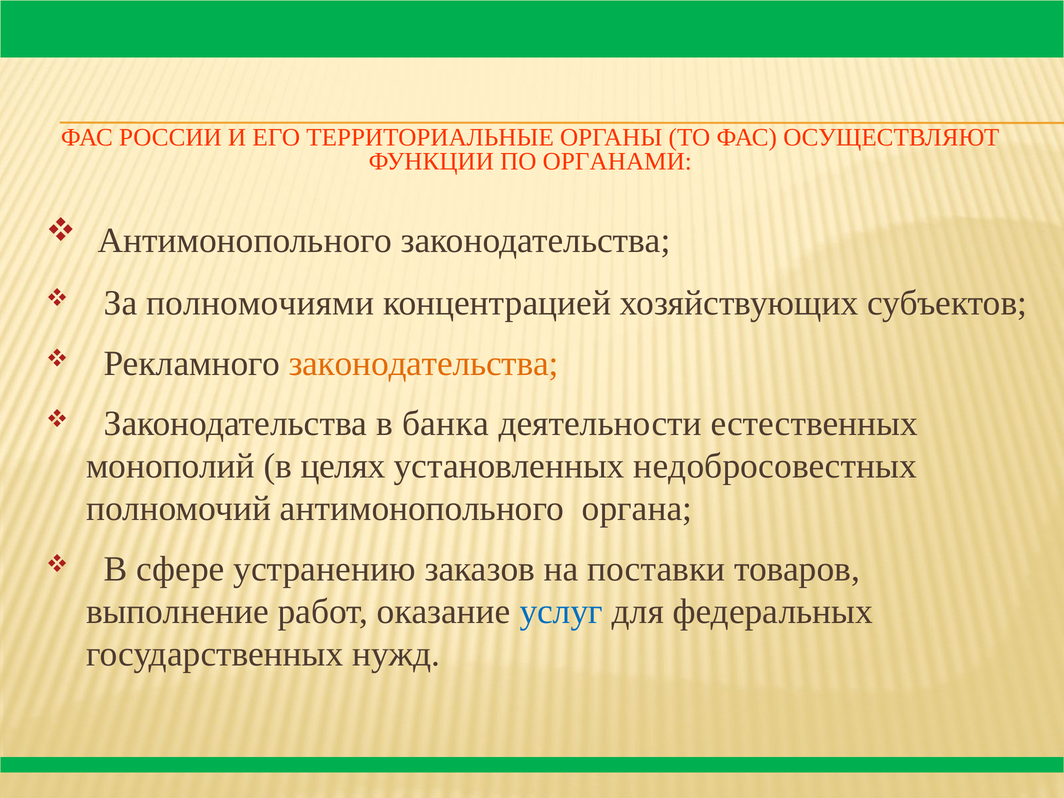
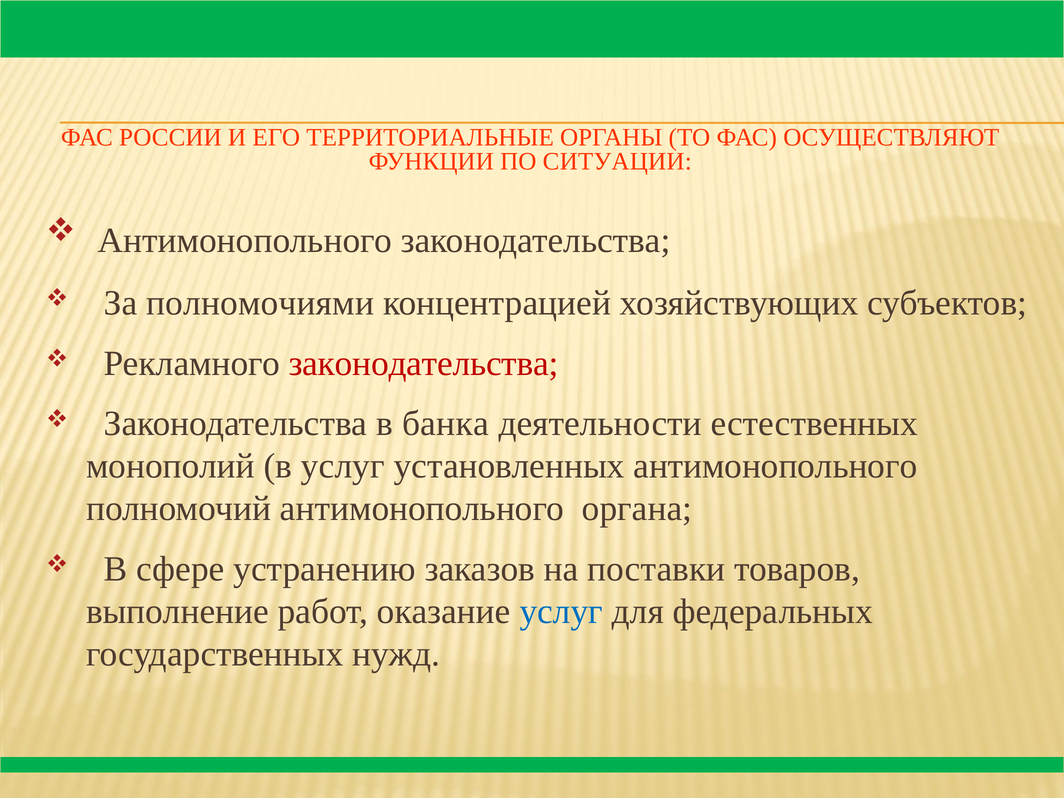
ОРГАНАМИ: ОРГАНАМИ -> СИТУАЦИИ (617, 162)
законодательства colour: orange -> red (424, 363)
в целях: целях -> услуг (343, 466)
установленных недобросовестных: недобросовестных -> антимонопольного (775, 466)
